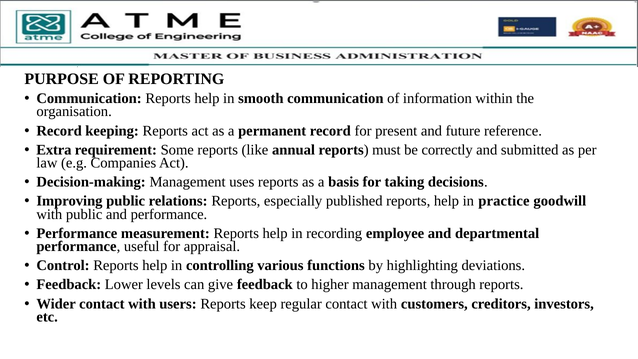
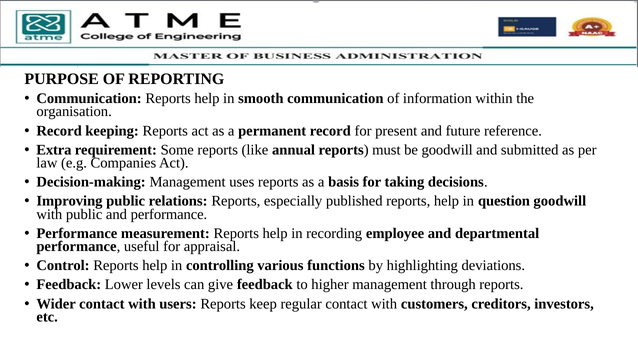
be correctly: correctly -> goodwill (447, 150)
practice: practice -> question (504, 201)
